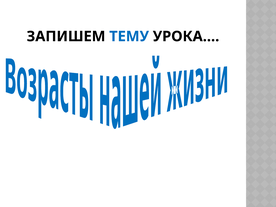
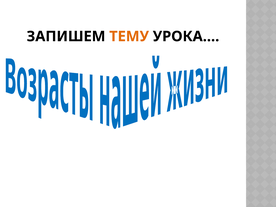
ТЕМУ colour: blue -> orange (129, 36)
